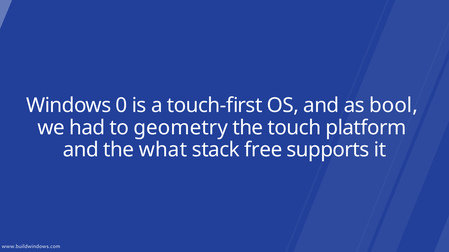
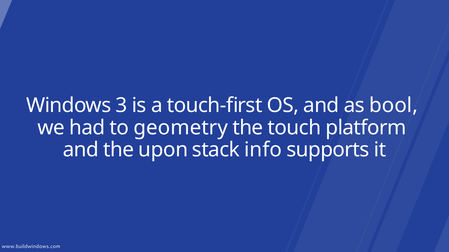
0: 0 -> 3 (121, 106)
what: what -> upon (163, 150)
free: free -> info (263, 150)
